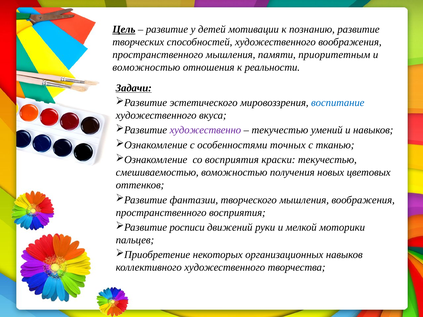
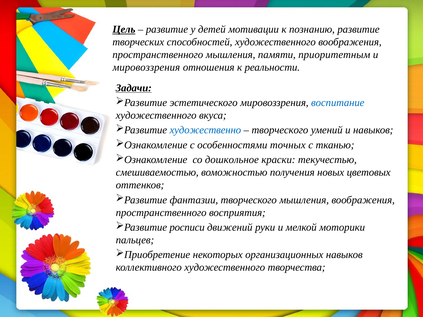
воможностью: воможностью -> мировоззрения (146, 68)
художественно colour: purple -> blue (205, 130)
текучестью: текучестью -> творческого (280, 130)
со восприятия: восприятия -> дошкольное (232, 160)
